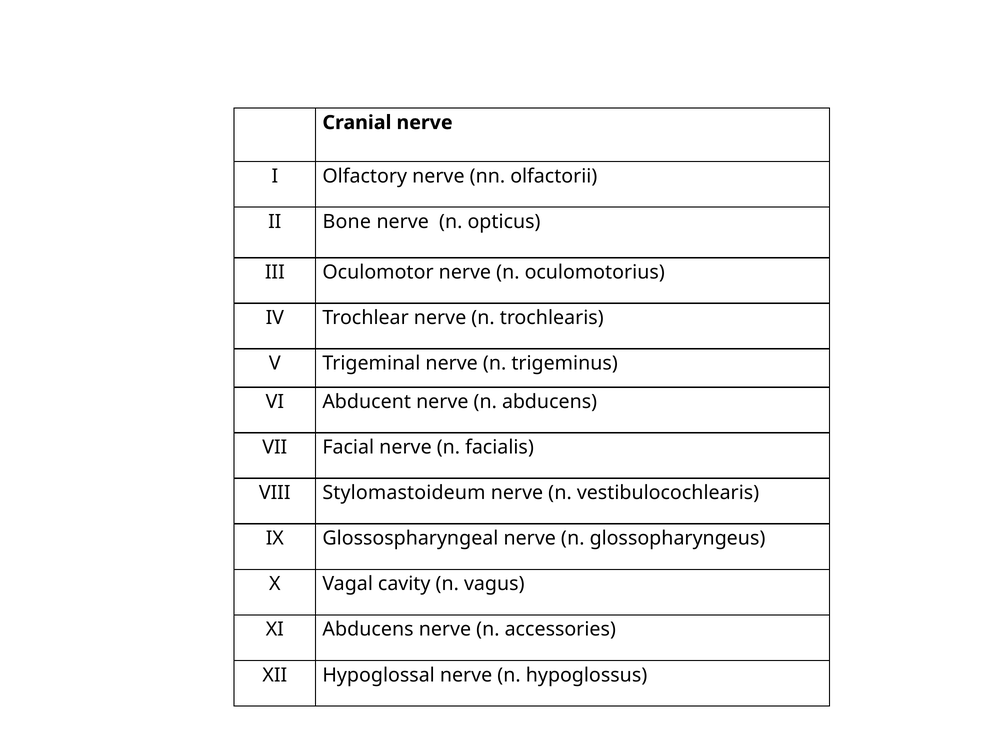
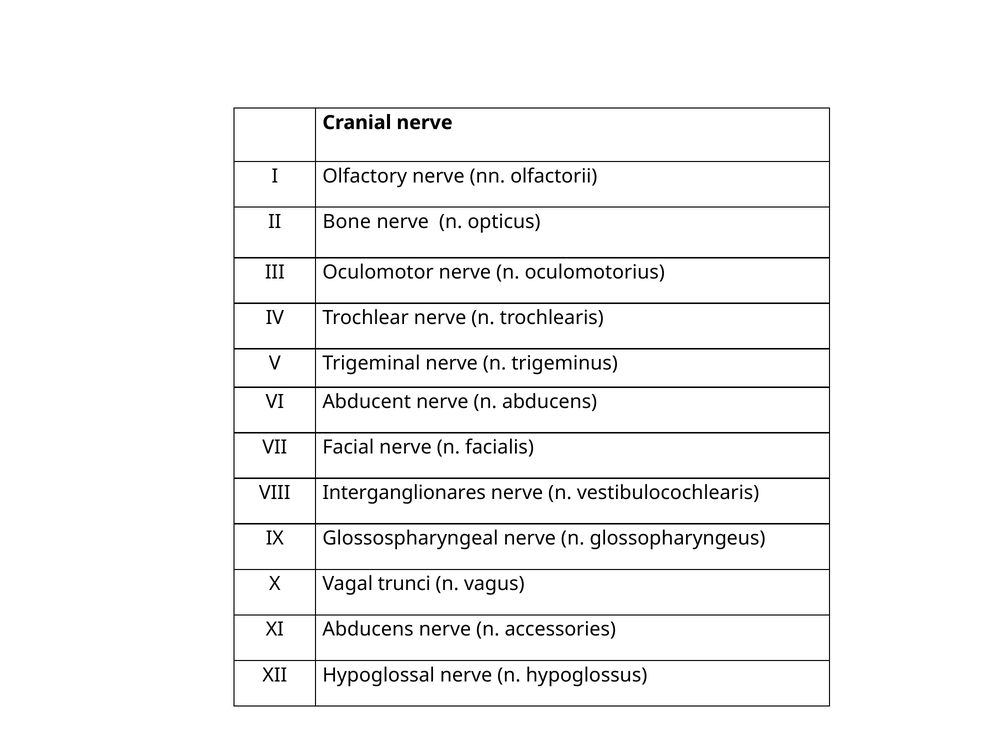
Stylomastoideum: Stylomastoideum -> Interganglionares (404, 493)
cavity: cavity -> trunci (404, 584)
